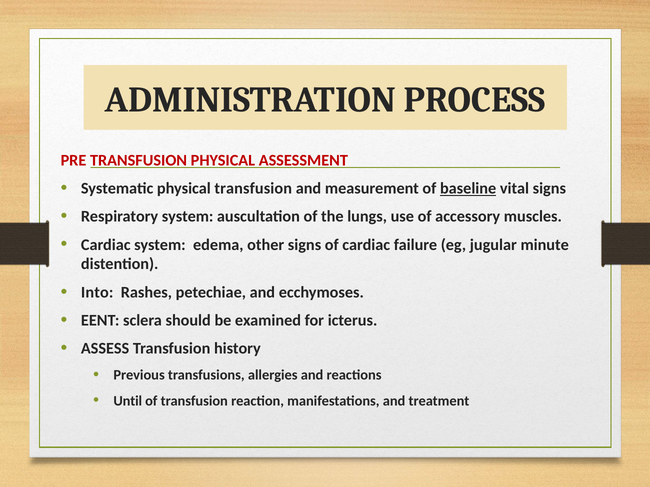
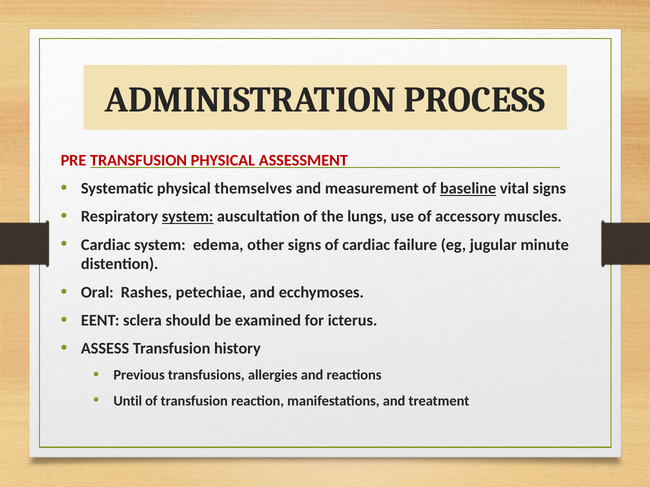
physical transfusion: transfusion -> themselves (253, 189)
system underline: none -> present (188, 217)
Into: Into -> Oral (97, 293)
